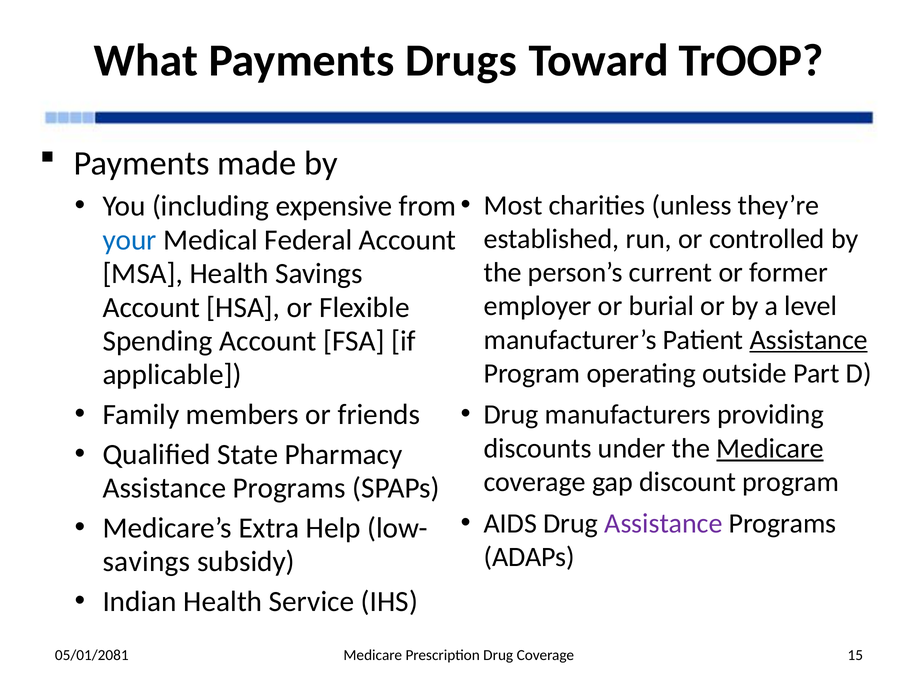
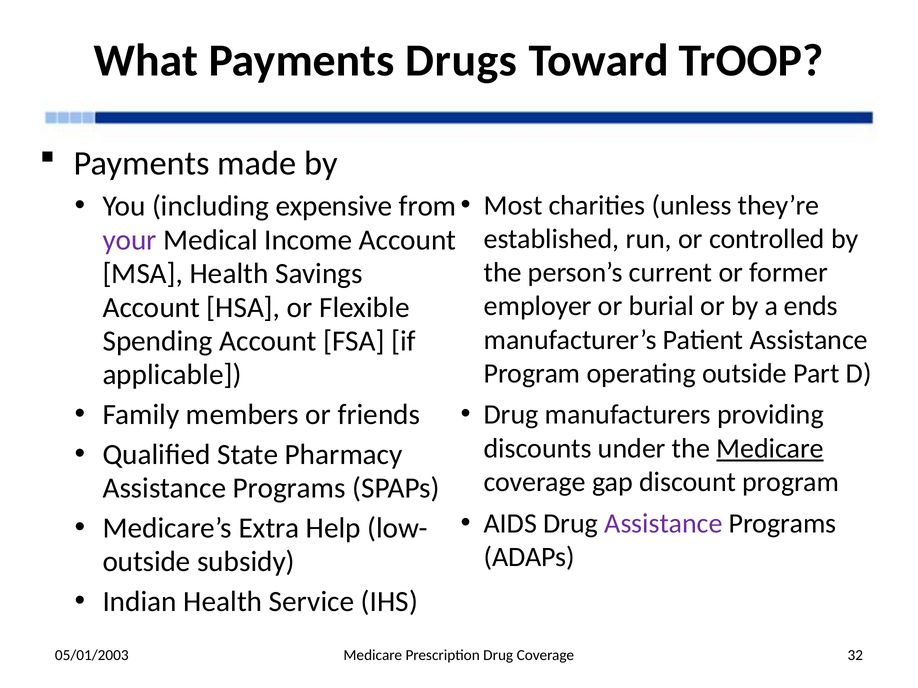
your colour: blue -> purple (130, 240)
Federal: Federal -> Income (308, 240)
level: level -> ends (811, 306)
Assistance underline: present -> none (809, 340)
savings: savings -> outside (147, 562)
05/01/2081: 05/01/2081 -> 05/01/2003 (92, 656)
15: 15 -> 32 (855, 656)
